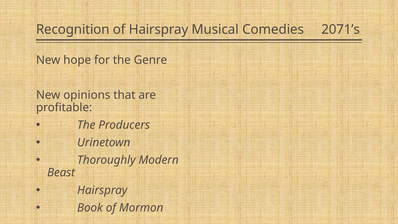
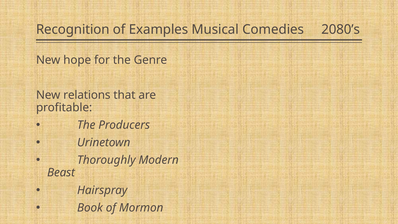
of Hairspray: Hairspray -> Examples (159, 30)
2071’s: 2071’s -> 2080’s (341, 30)
opinions: opinions -> relations (87, 95)
